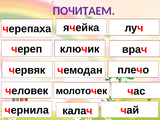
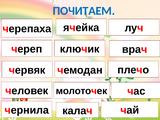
ПОЧИТАЕМ colour: purple -> blue (84, 11)
